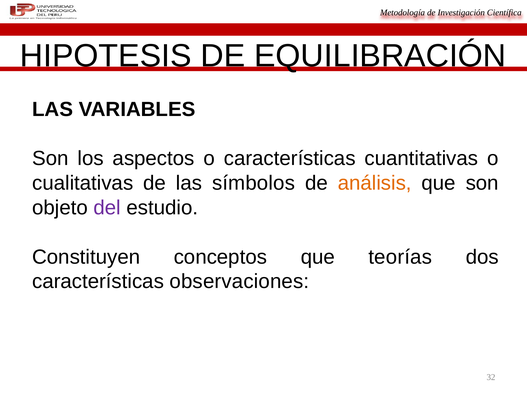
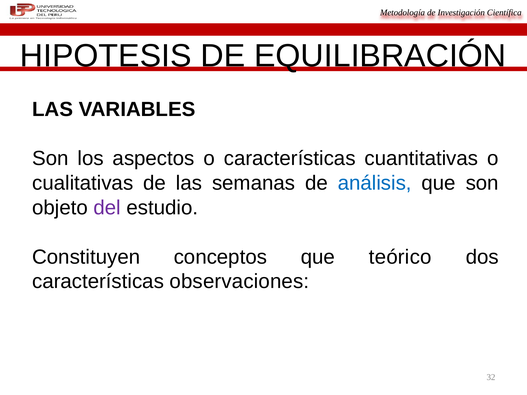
símbolos: símbolos -> semanas (254, 183)
análisis colour: orange -> blue (375, 183)
teorías: teorías -> teórico (400, 257)
